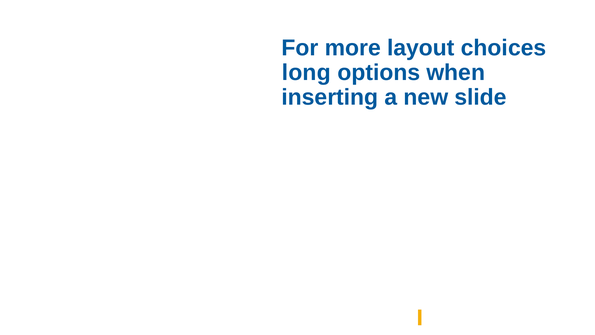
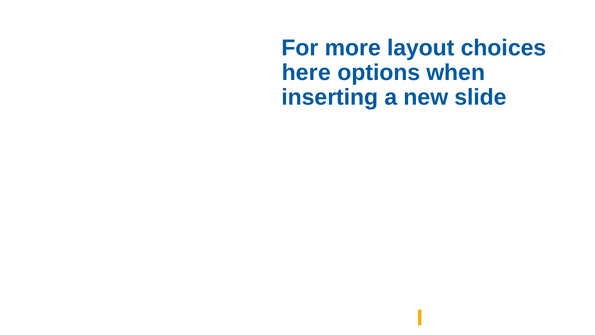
long: long -> here (306, 72)
